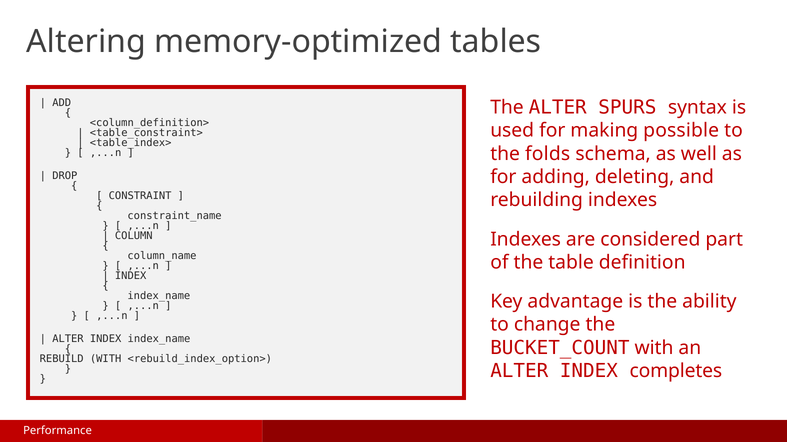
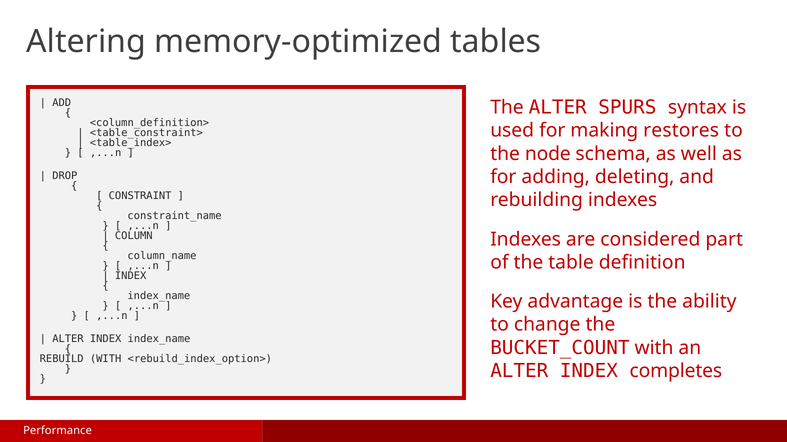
possible: possible -> restores (681, 131)
folds: folds -> node (548, 154)
